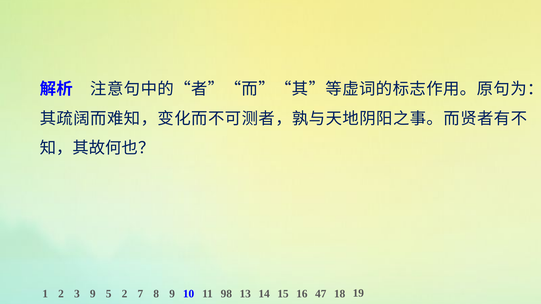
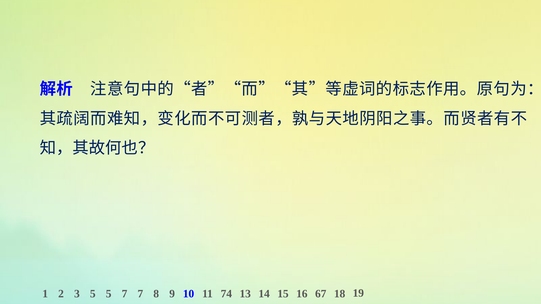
3 9: 9 -> 5 (93, 294)
5 2: 2 -> 7 (124, 294)
98: 98 -> 74 (226, 294)
47: 47 -> 67 (321, 294)
